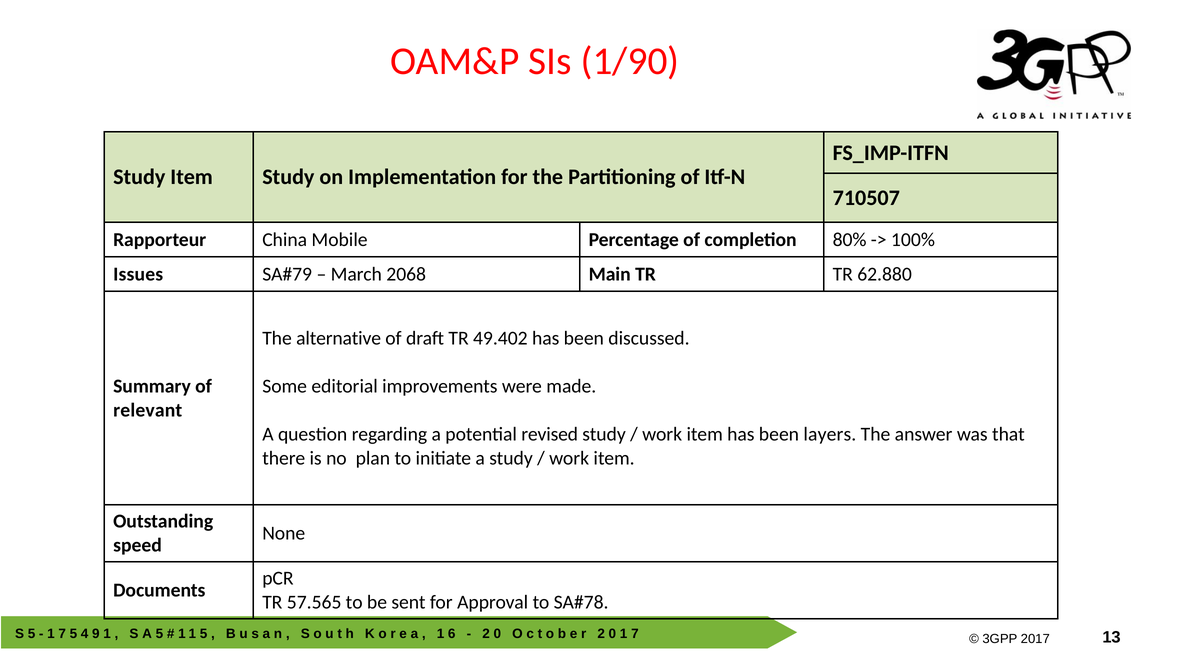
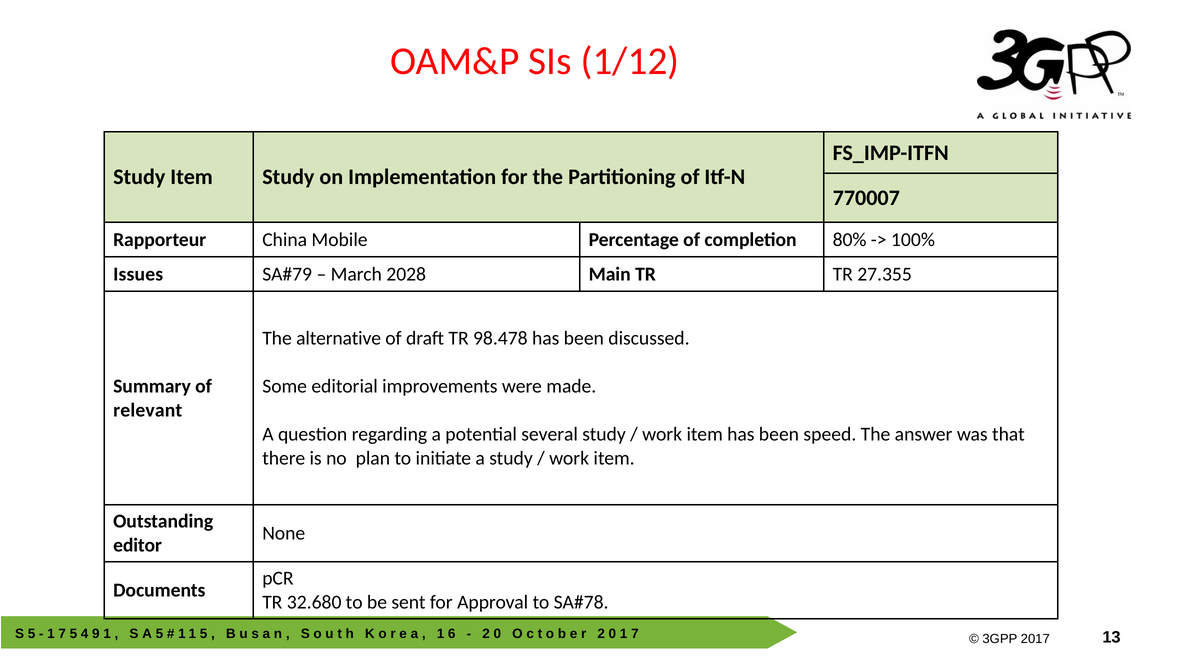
1/90: 1/90 -> 1/12 (630, 61)
710507: 710507 -> 770007 (866, 198)
2068: 2068 -> 2028 (406, 274)
62.880: 62.880 -> 27.355 (885, 274)
49.402: 49.402 -> 98.478 (500, 338)
revised: revised -> several (550, 434)
layers: layers -> speed (830, 434)
speed: speed -> editor (138, 545)
57.565: 57.565 -> 32.680 (314, 602)
